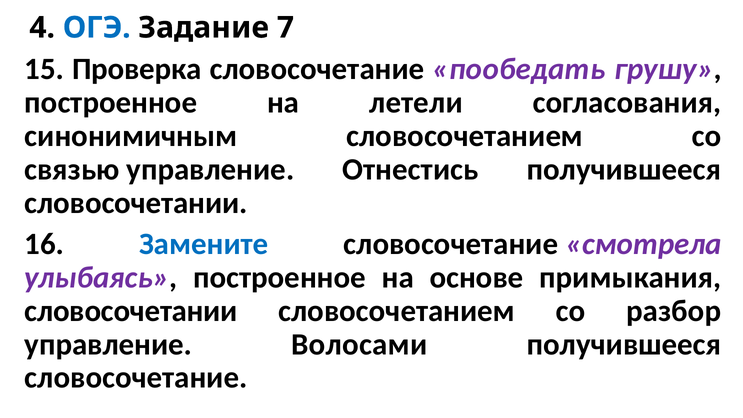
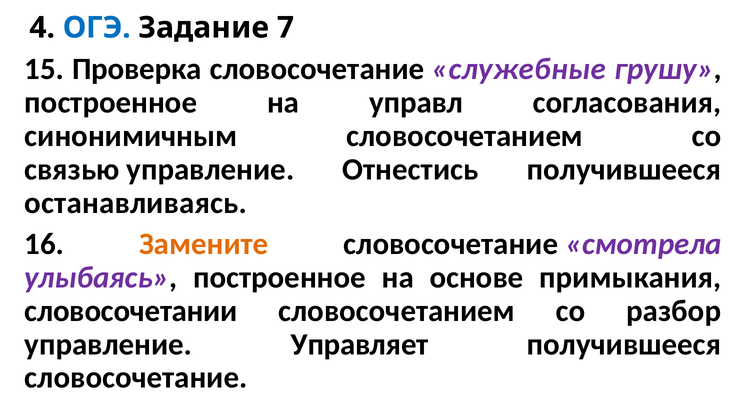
пообедать: пообедать -> служебные (519, 69)
летели: летели -> управл (416, 103)
словосочетании: словосочетании -> останавливаясь (136, 203)
Замените colour: blue -> orange (204, 244)
Волосами: Волосами -> Управляет (360, 344)
